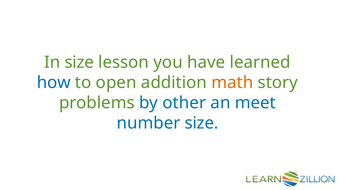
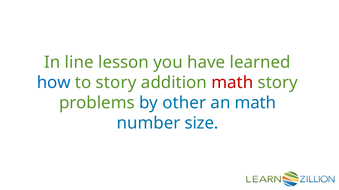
In size: size -> line (79, 63)
to open: open -> story (116, 83)
math colour: orange -> red (232, 83)
an meet: meet -> math (255, 103)
